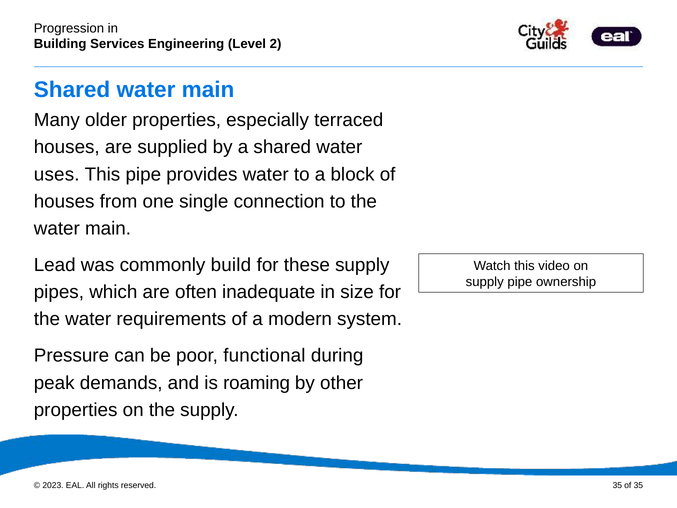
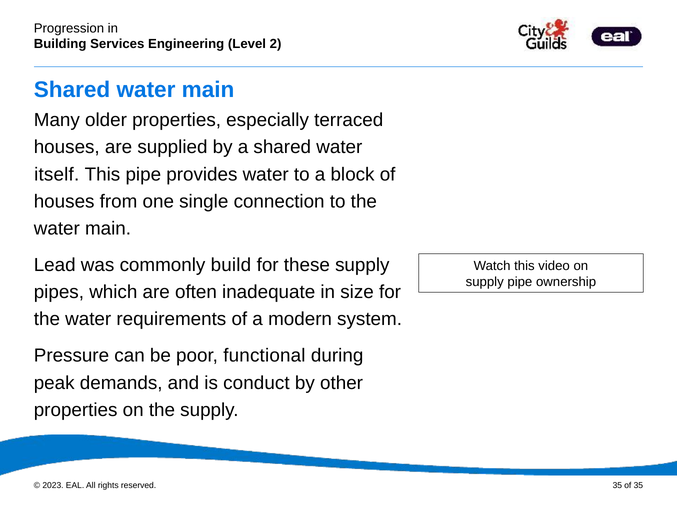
uses: uses -> itself (57, 174)
roaming: roaming -> conduct (256, 383)
